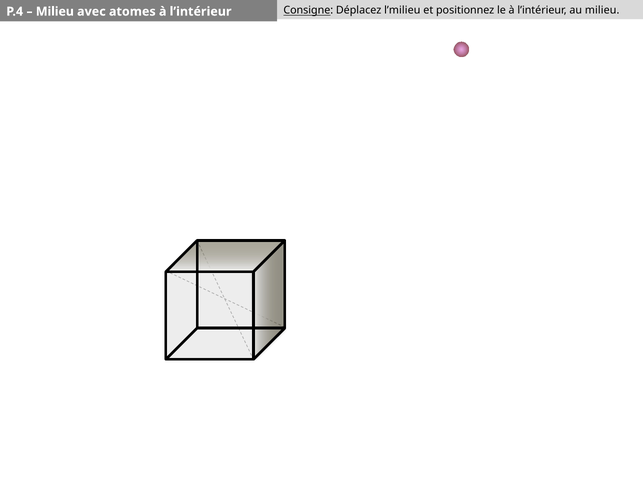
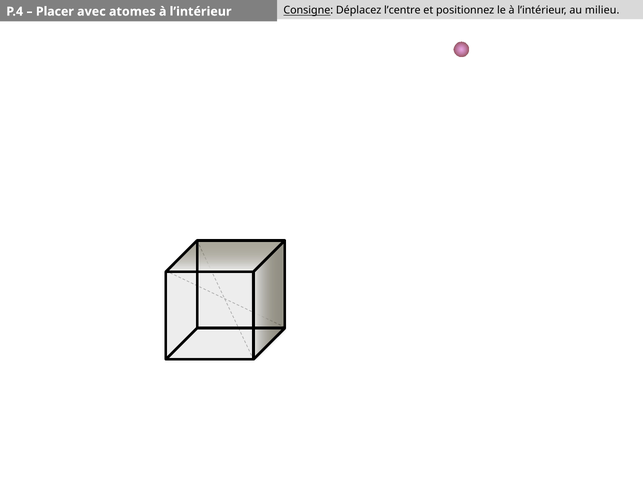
l’milieu: l’milieu -> l’centre (402, 10)
Milieu: Milieu -> Placer (55, 12)
